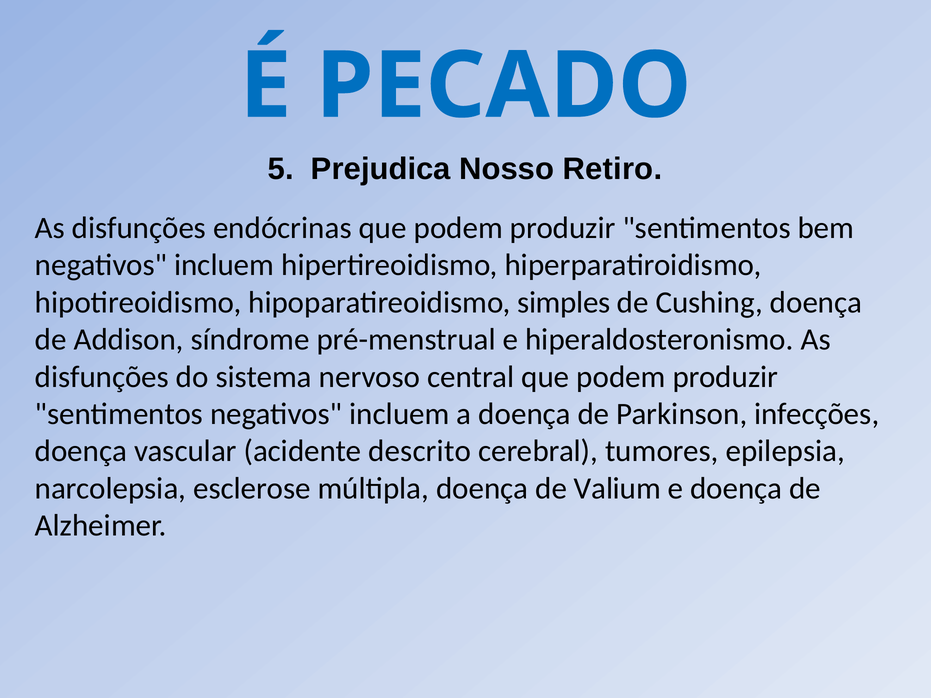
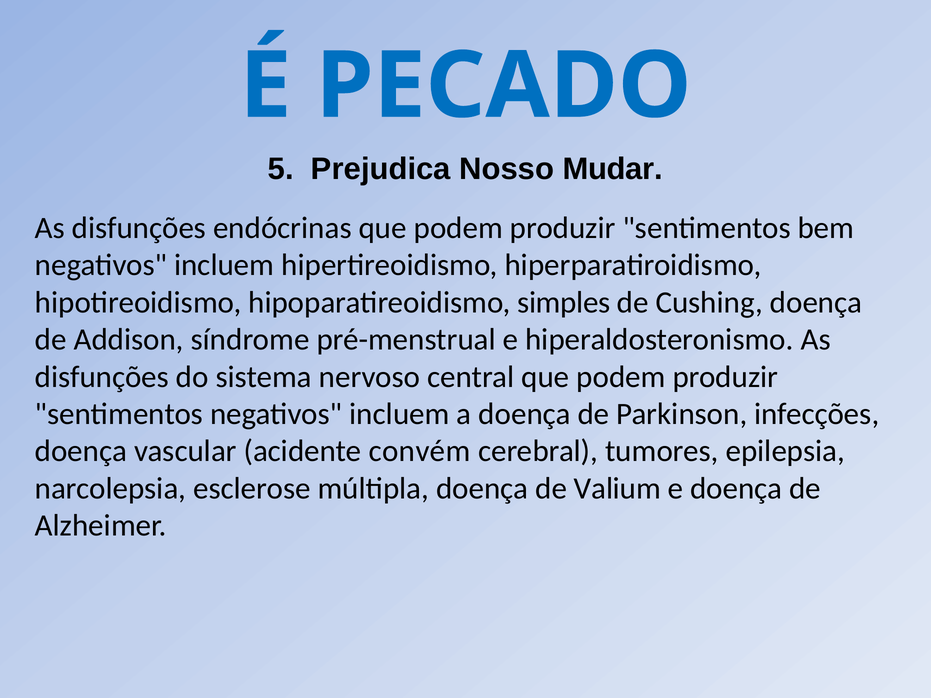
Retiro: Retiro -> Mudar (613, 169)
descrito: descrito -> convém (420, 451)
